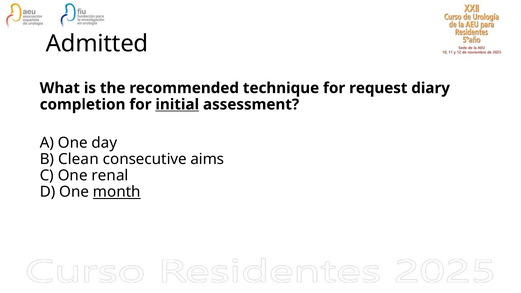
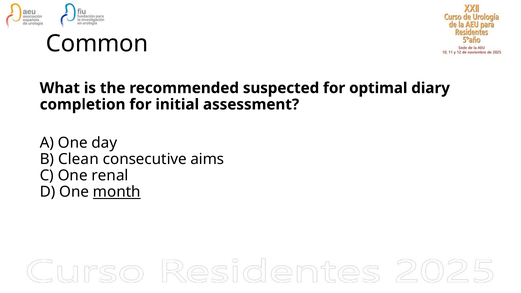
Admitted: Admitted -> Common (97, 44)
technique: technique -> suspected (281, 88)
request: request -> optimal (378, 88)
initial underline: present -> none (177, 105)
